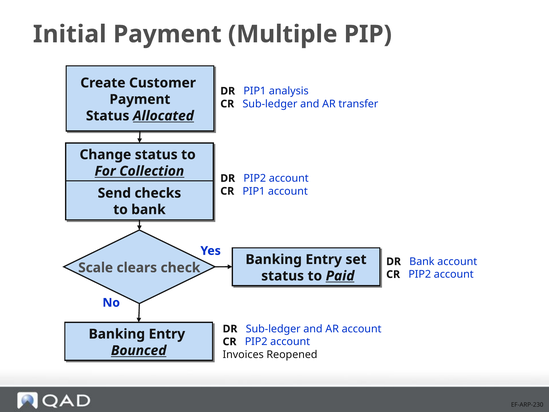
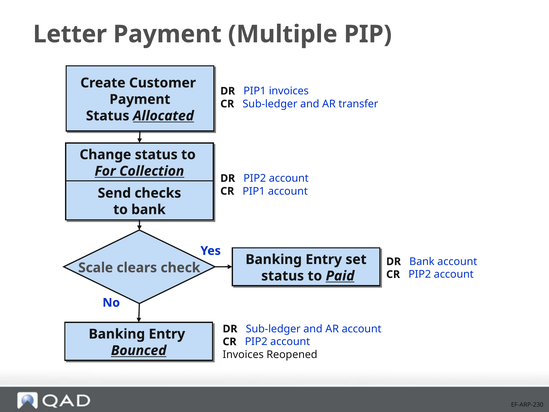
Initial: Initial -> Letter (70, 34)
PIP1 analysis: analysis -> invoices (289, 91)
